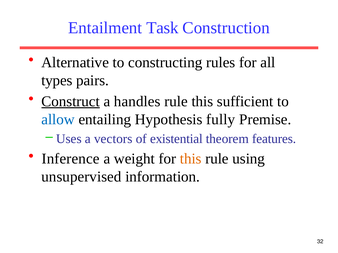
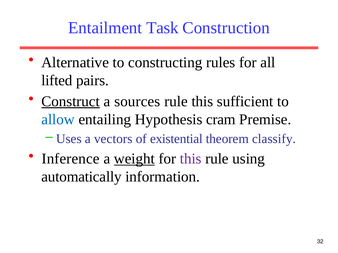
types: types -> lifted (57, 80)
handles: handles -> sources (137, 102)
fully: fully -> cram (221, 120)
features: features -> classify (274, 139)
weight underline: none -> present (134, 159)
this colour: orange -> purple (191, 159)
unsupervised: unsupervised -> automatically (82, 177)
